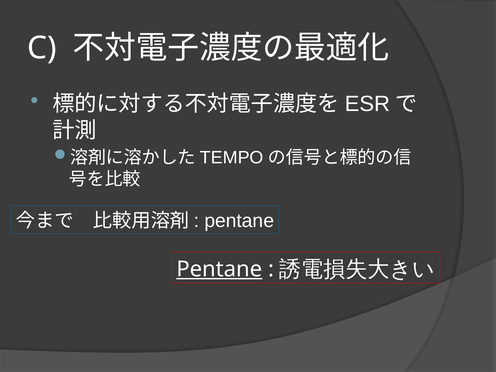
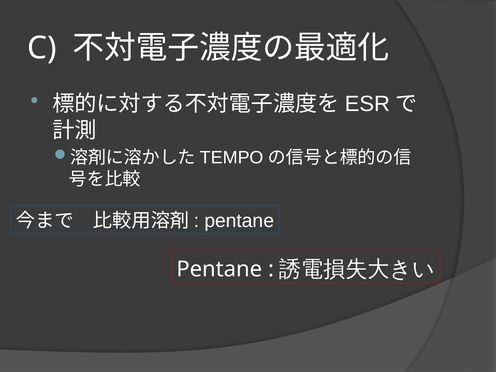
Pentane underline: present -> none (219, 269)
